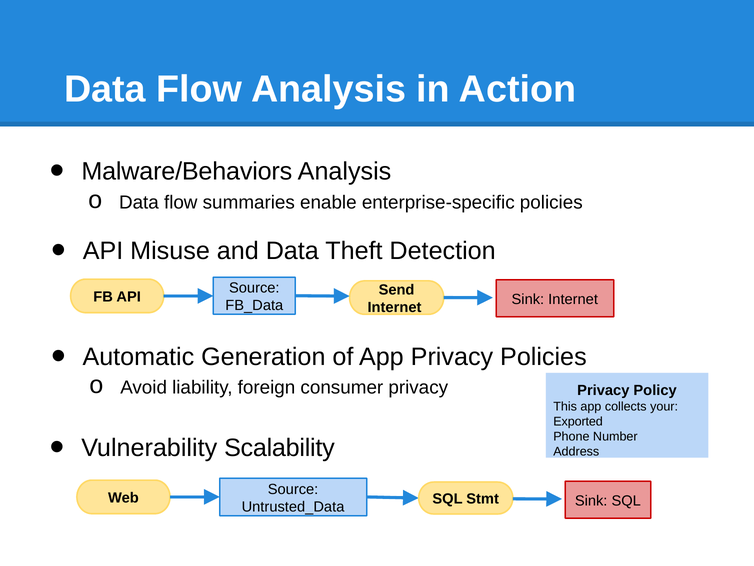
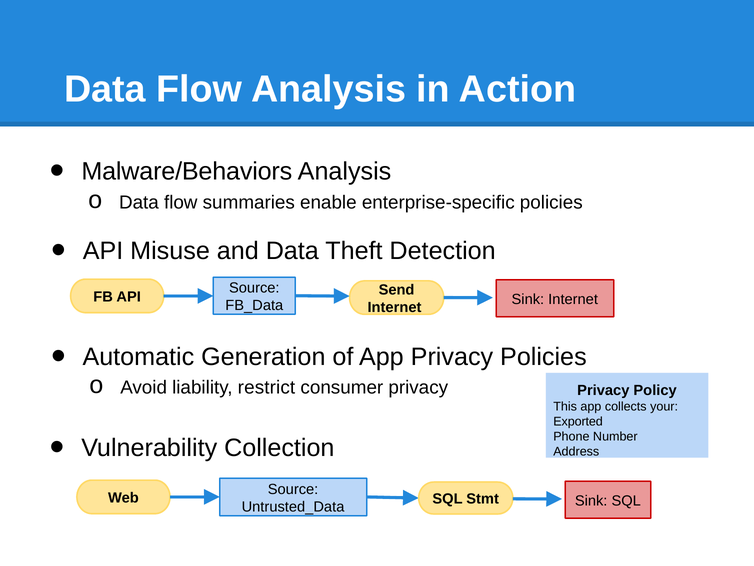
foreign: foreign -> restrict (266, 387)
Scalability: Scalability -> Collection (279, 448)
